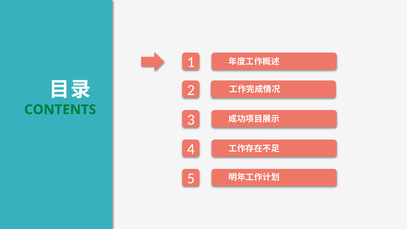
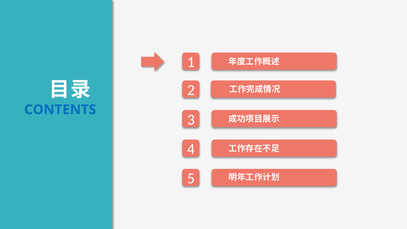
CONTENTS colour: green -> blue (60, 110)
